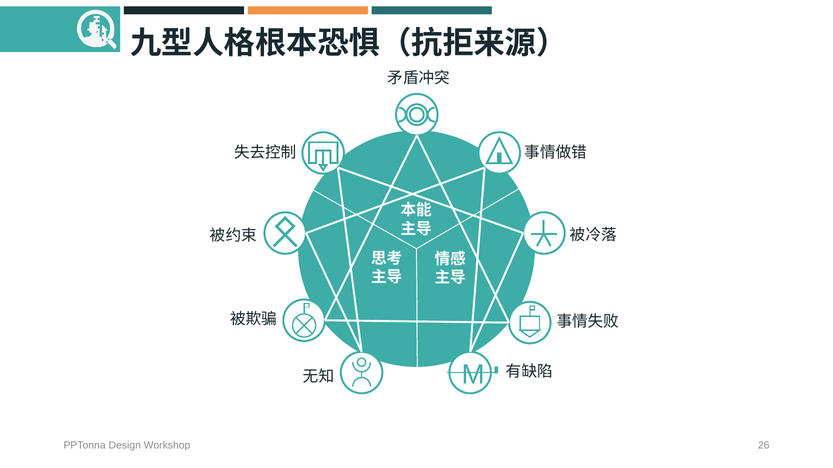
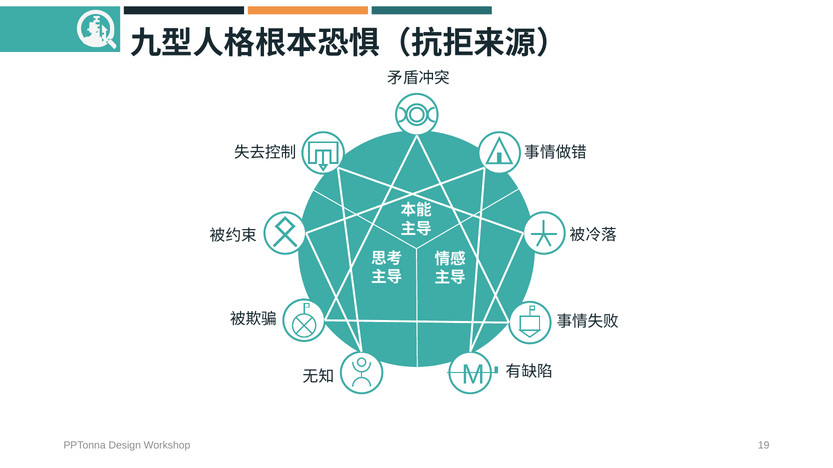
26: 26 -> 19 (764, 446)
